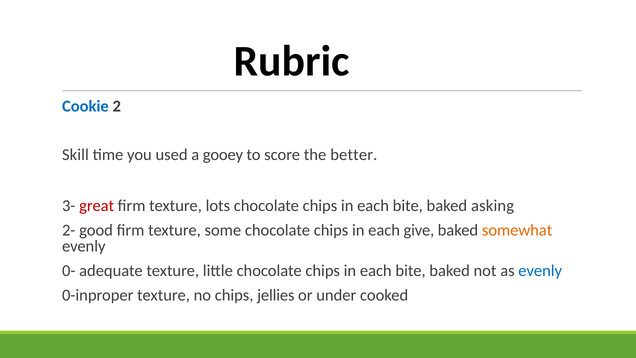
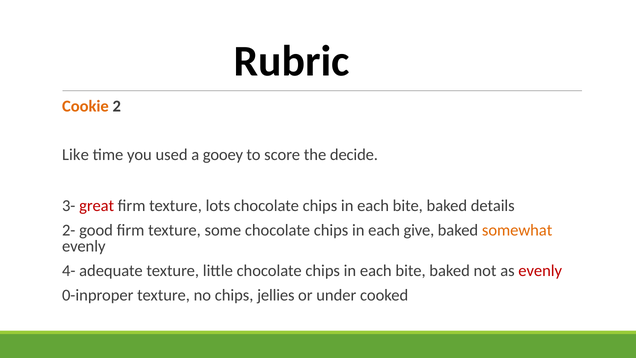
Cookie colour: blue -> orange (85, 106)
Skill: Skill -> Like (75, 155)
better: better -> decide (354, 155)
asking: asking -> details (493, 206)
0-: 0- -> 4- (69, 270)
evenly colour: blue -> red (540, 270)
